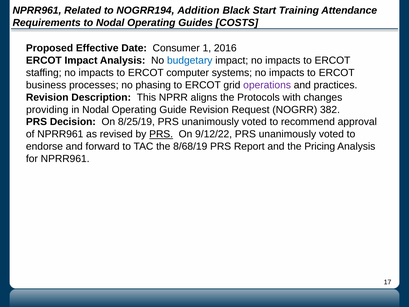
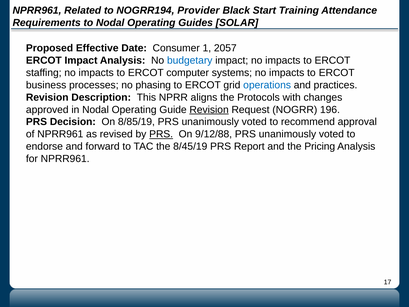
Addition: Addition -> Provider (198, 11)
COSTS: COSTS -> SOLAR (237, 23)
2016: 2016 -> 2057 (225, 48)
operations colour: purple -> blue (267, 85)
providing: providing -> approved (47, 110)
Revision underline: none -> present (209, 110)
382: 382 -> 196 (330, 110)
8/25/19: 8/25/19 -> 8/85/19 (136, 122)
9/12/22: 9/12/22 -> 9/12/88 (214, 134)
8/68/19: 8/68/19 -> 8/45/19 (190, 146)
